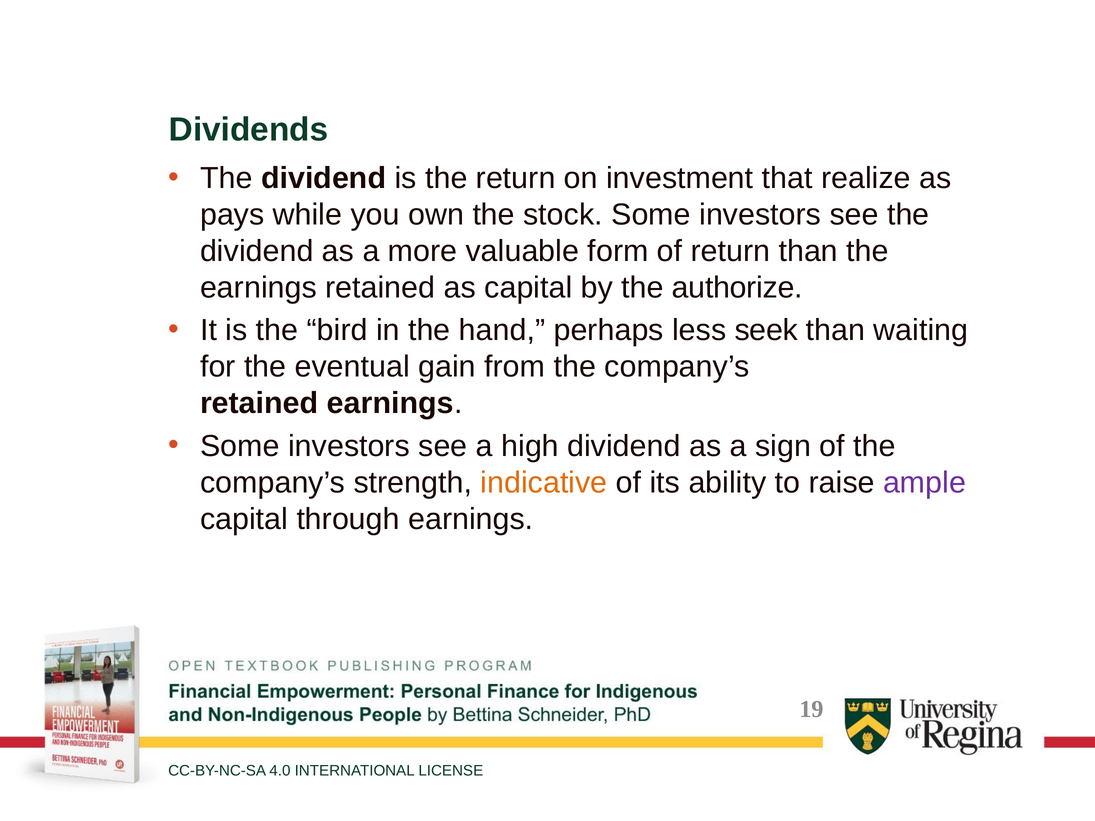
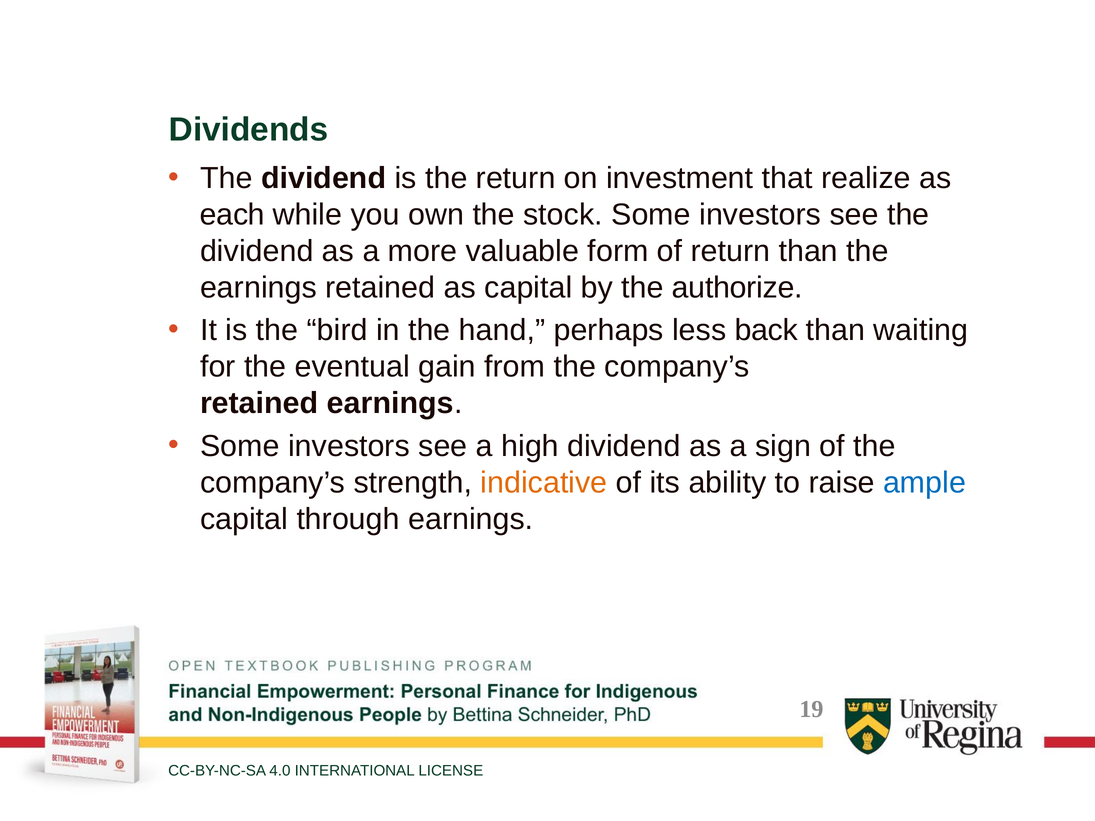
pays: pays -> each (232, 215)
seek: seek -> back (766, 331)
ample colour: purple -> blue (925, 483)
